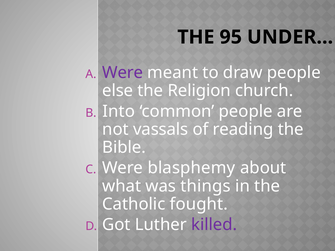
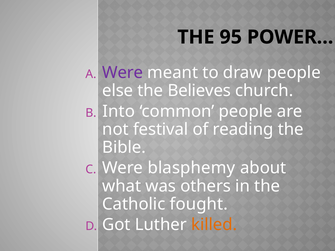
UNDER…: UNDER… -> POWER… (290, 37)
Religion: Religion -> Believes (199, 91)
vassals: vassals -> festival (161, 129)
things: things -> others (206, 186)
killed colour: purple -> orange (214, 225)
